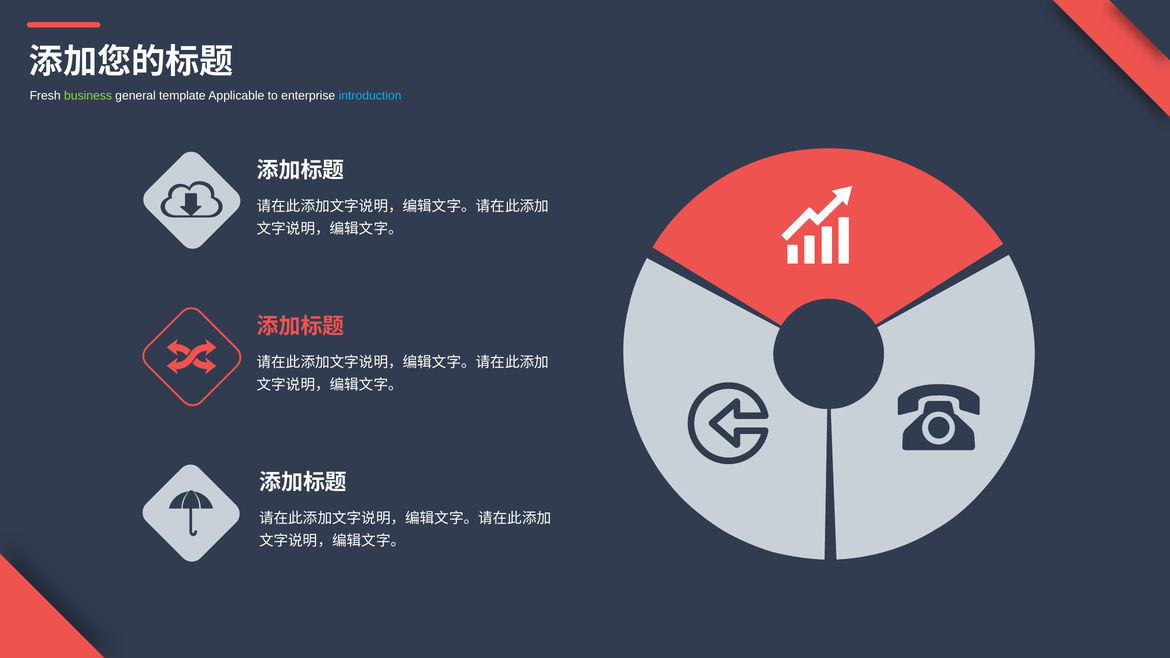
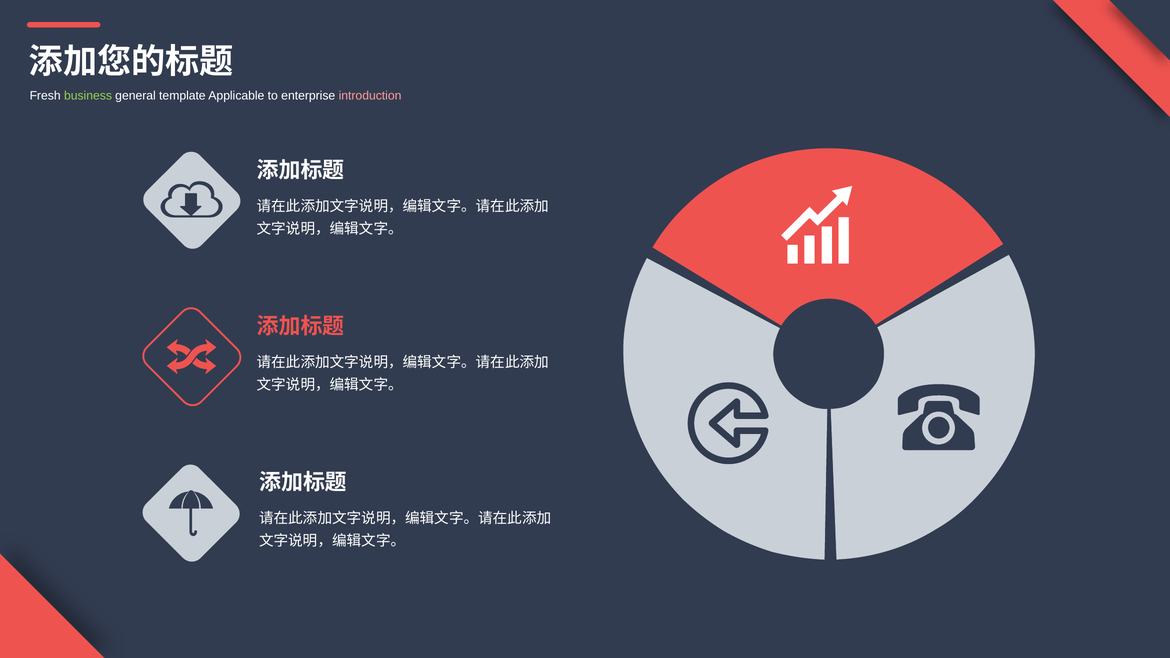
introduction colour: light blue -> pink (370, 96)
